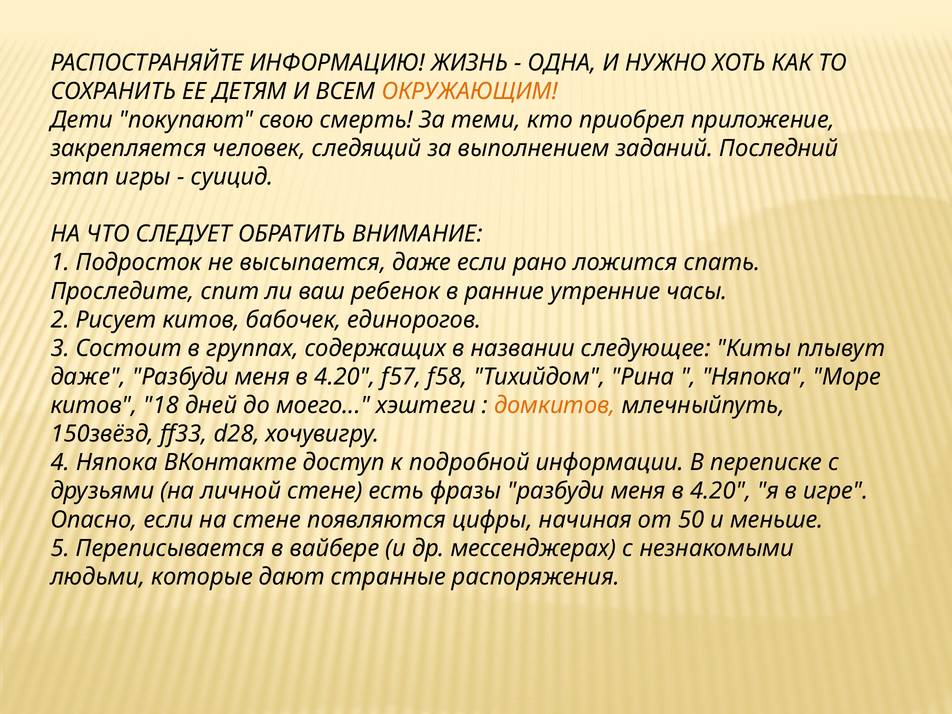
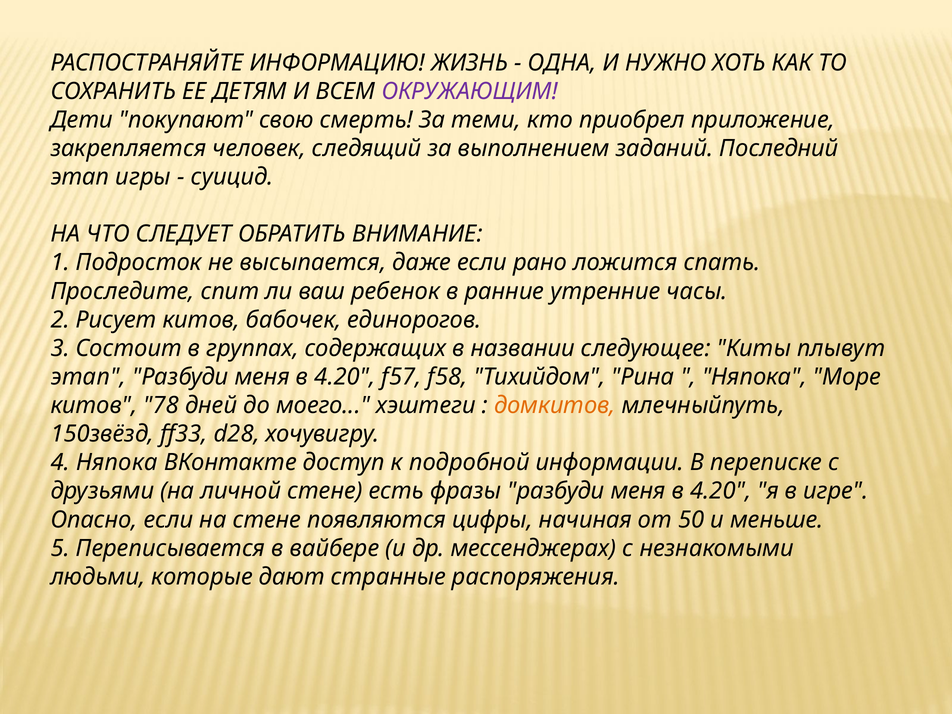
ОКРУЖАЮЩИМ colour: orange -> purple (470, 91)
даже: даже -> этап (88, 377)
18: 18 -> 78 (161, 405)
